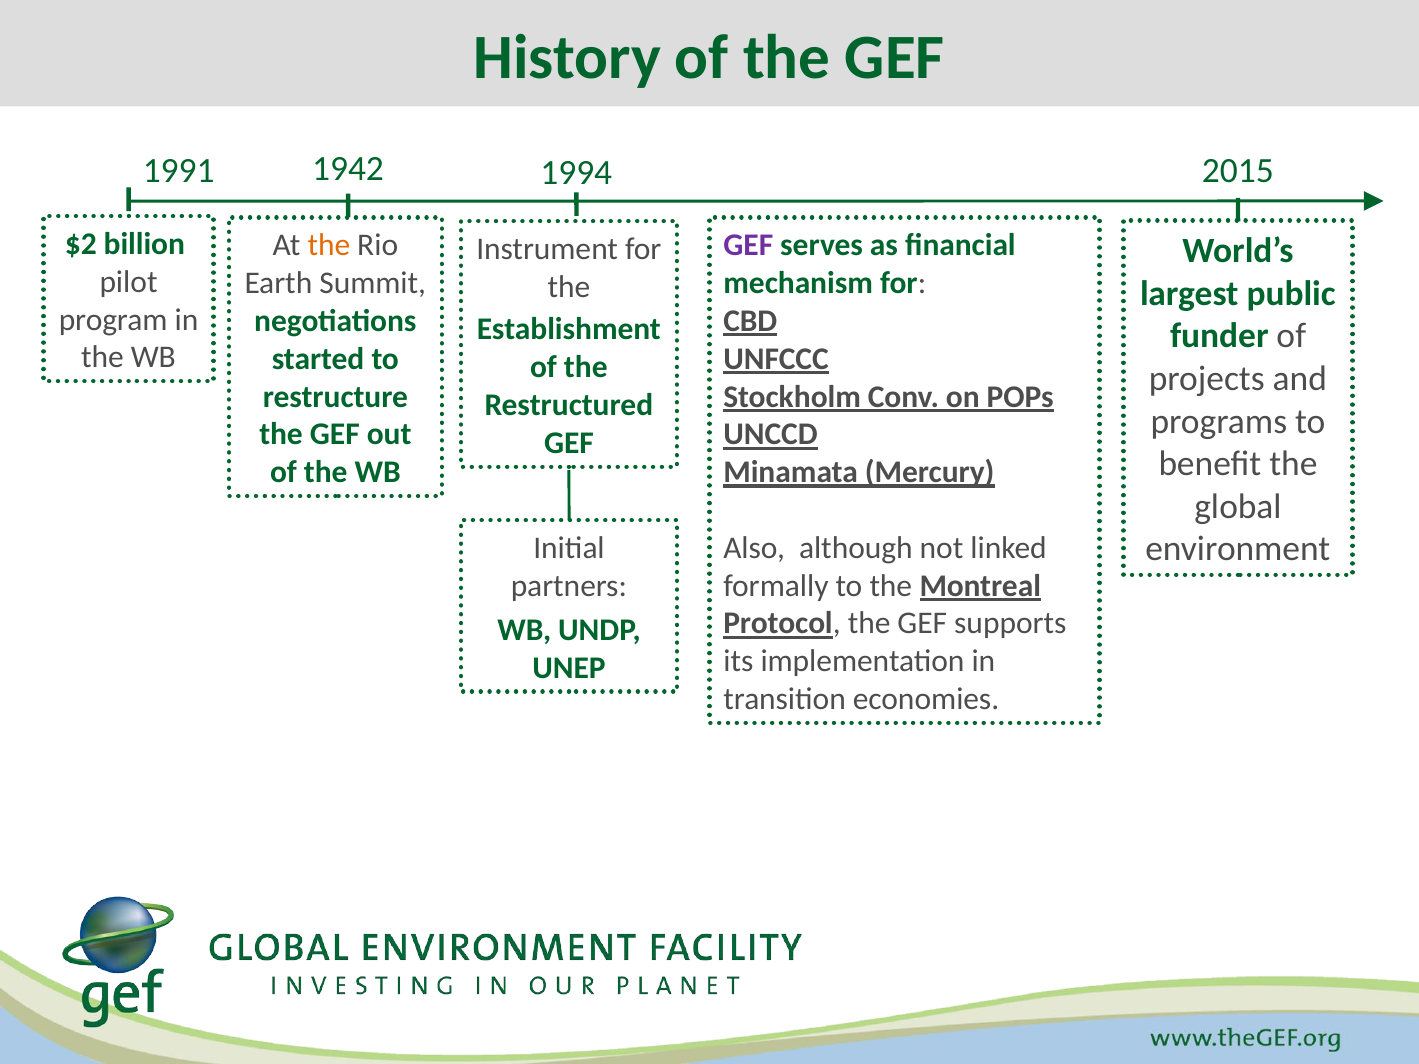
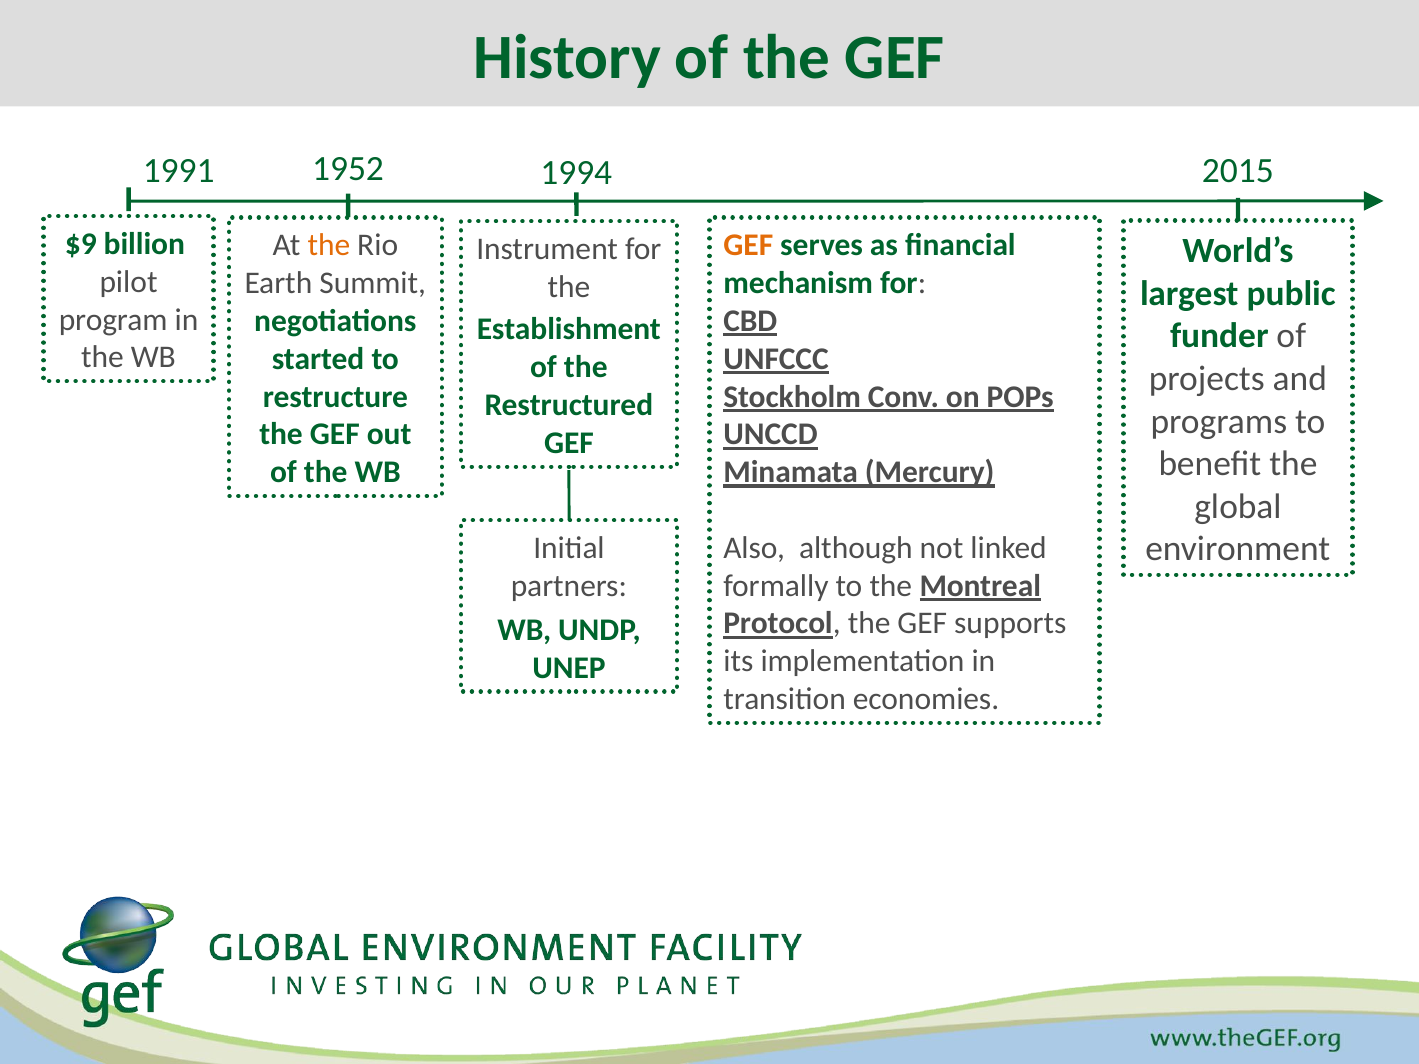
1942: 1942 -> 1952 (348, 169)
$2: $2 -> $9 (81, 244)
GEF colour: purple -> orange (748, 245)
